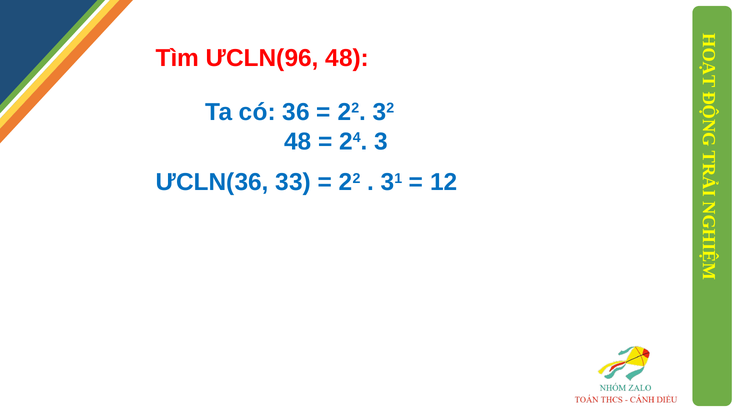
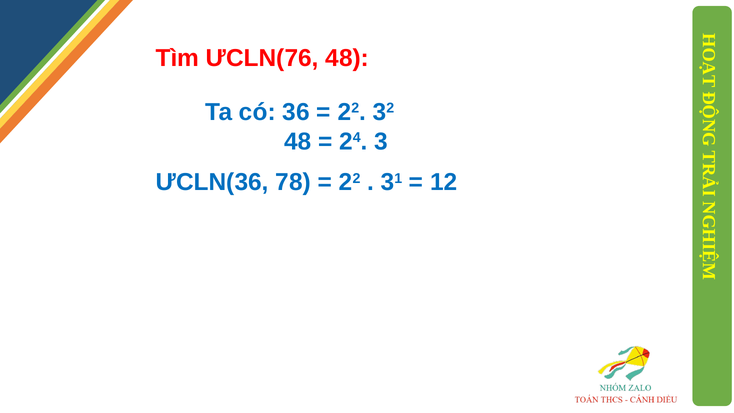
ƯCLN(96: ƯCLN(96 -> ƯCLN(76 (262, 58)
33: 33 -> 78 (293, 182)
